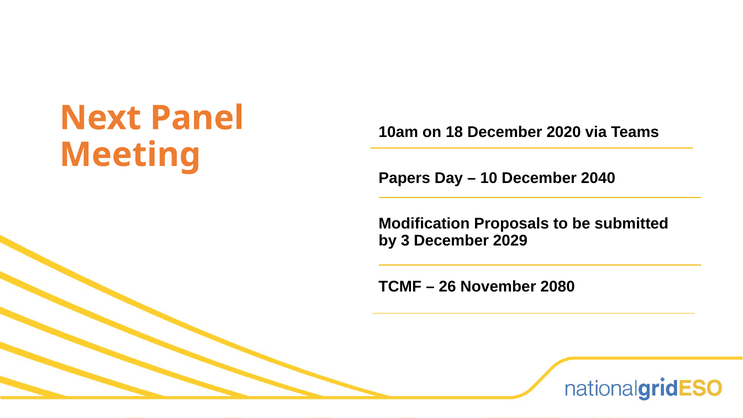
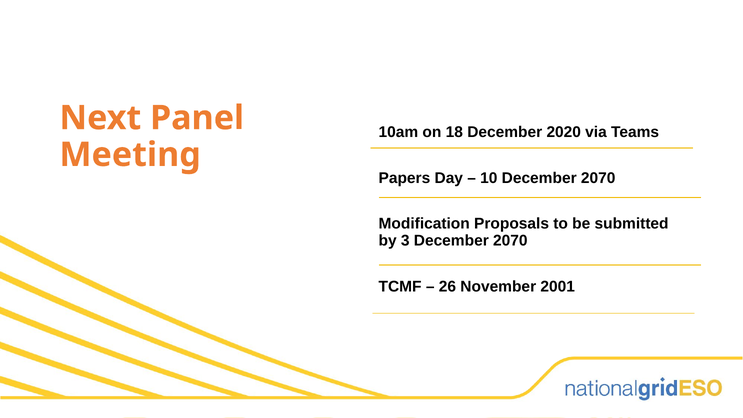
10 December 2040: 2040 -> 2070 (598, 178)
3 December 2029: 2029 -> 2070 (510, 241)
2080: 2080 -> 2001 (558, 286)
